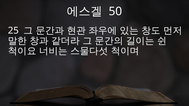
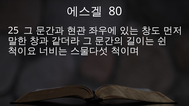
50: 50 -> 80 (115, 11)
